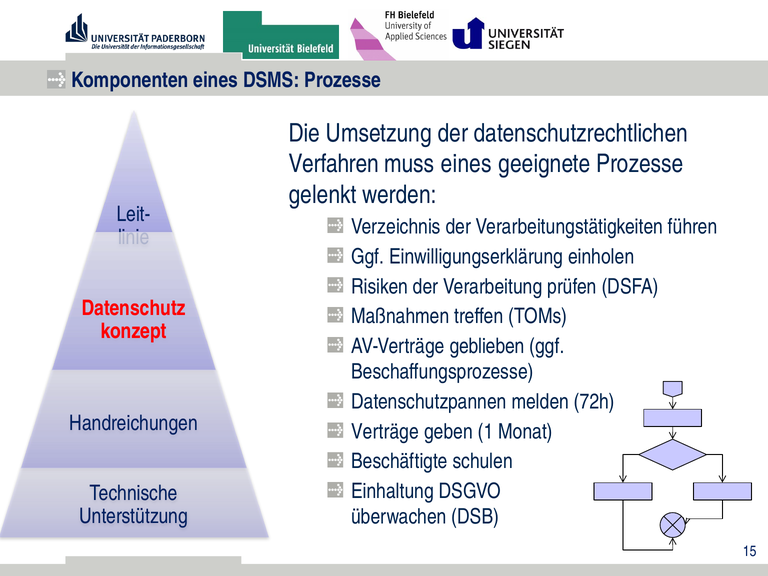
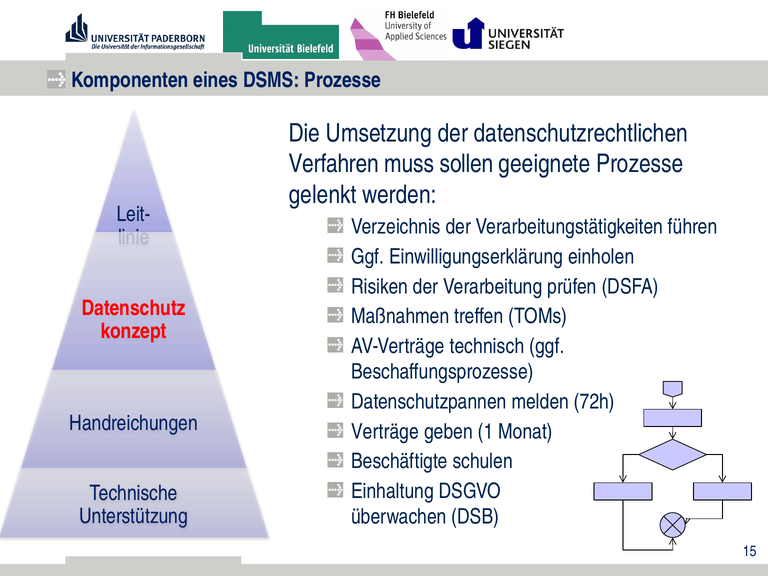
muss eines: eines -> sollen (467, 164)
geblieben: geblieben -> technisch (487, 346)
